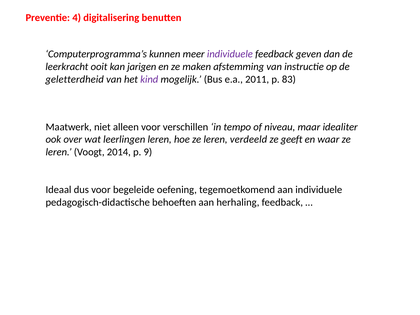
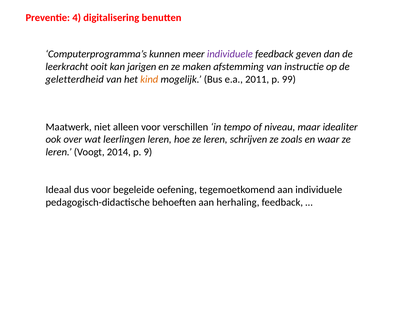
kind colour: purple -> orange (149, 79)
83: 83 -> 99 (289, 79)
verdeeld: verdeeld -> schrijven (249, 140)
geeft: geeft -> zoals (292, 140)
